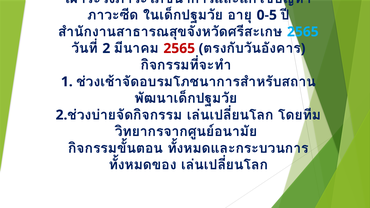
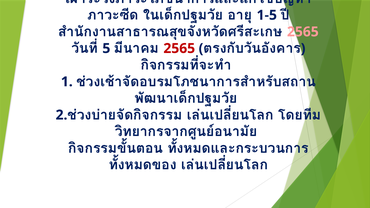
0-5: 0-5 -> 1-5 (267, 15)
2565 colour: light blue -> pink (303, 32)
2: 2 -> 5 (106, 48)
